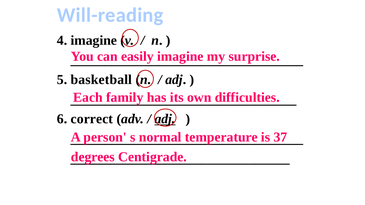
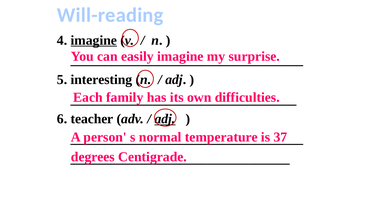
imagine underline: none -> present (94, 40)
basketball: basketball -> interesting (101, 80)
correct: correct -> teacher (92, 119)
